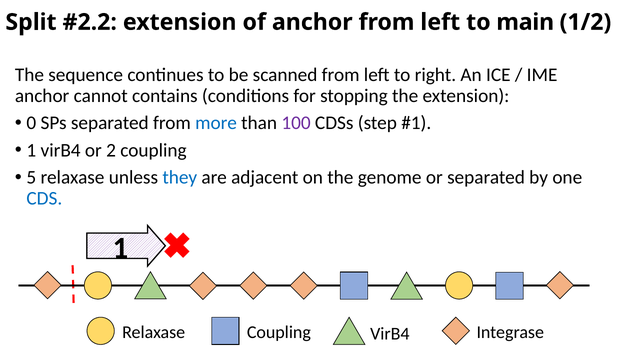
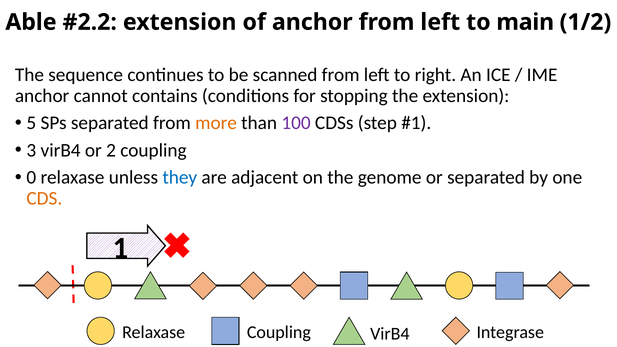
Split: Split -> Able (31, 22)
0: 0 -> 5 (31, 123)
more colour: blue -> orange (216, 123)
1: 1 -> 3 (31, 150)
5: 5 -> 0 (31, 177)
CDS colour: blue -> orange (44, 198)
